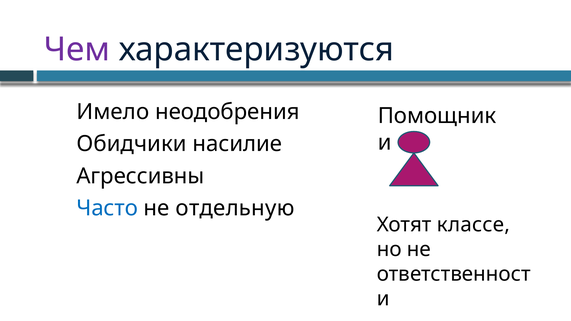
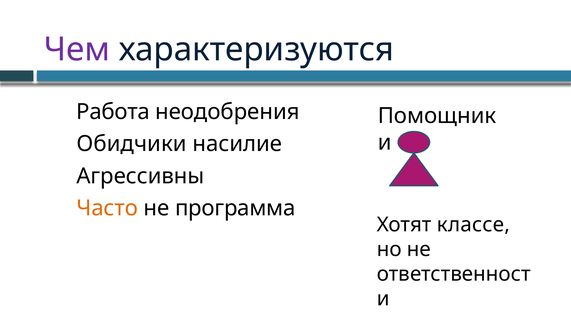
Имело: Имело -> Работа (113, 112)
Часто colour: blue -> orange (107, 208)
отдельную: отдельную -> программа (235, 208)
